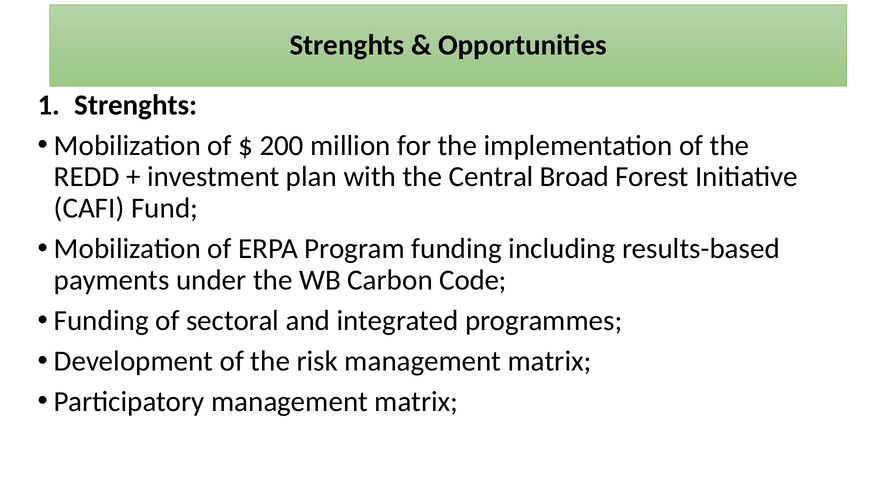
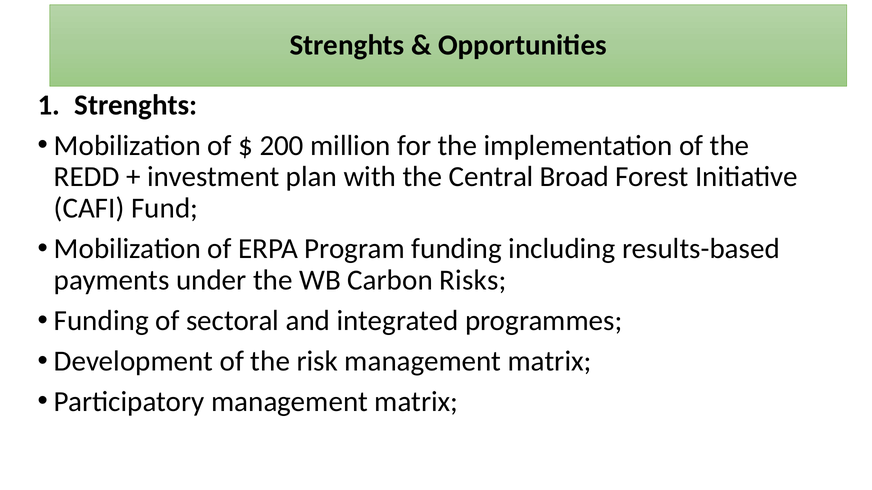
Code: Code -> Risks (473, 280)
